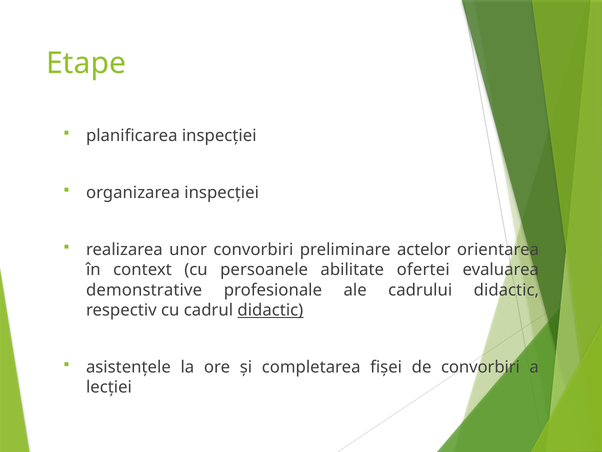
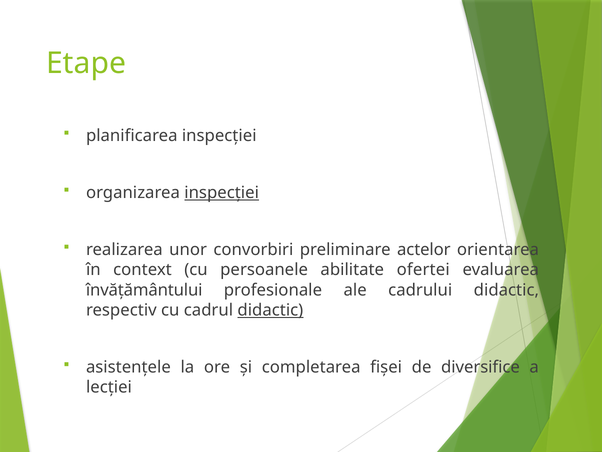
inspecției underline: none -> present (222, 193)
demonstrative: demonstrative -> învățământului (144, 290)
de convorbiri: convorbiri -> diversifice (480, 367)
